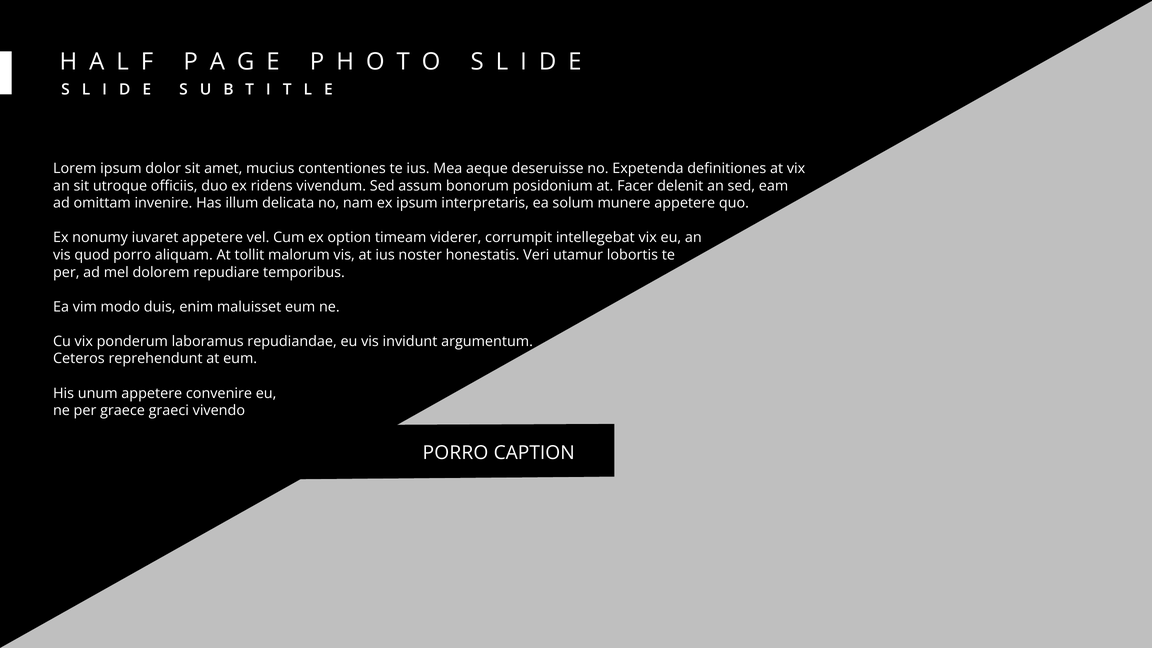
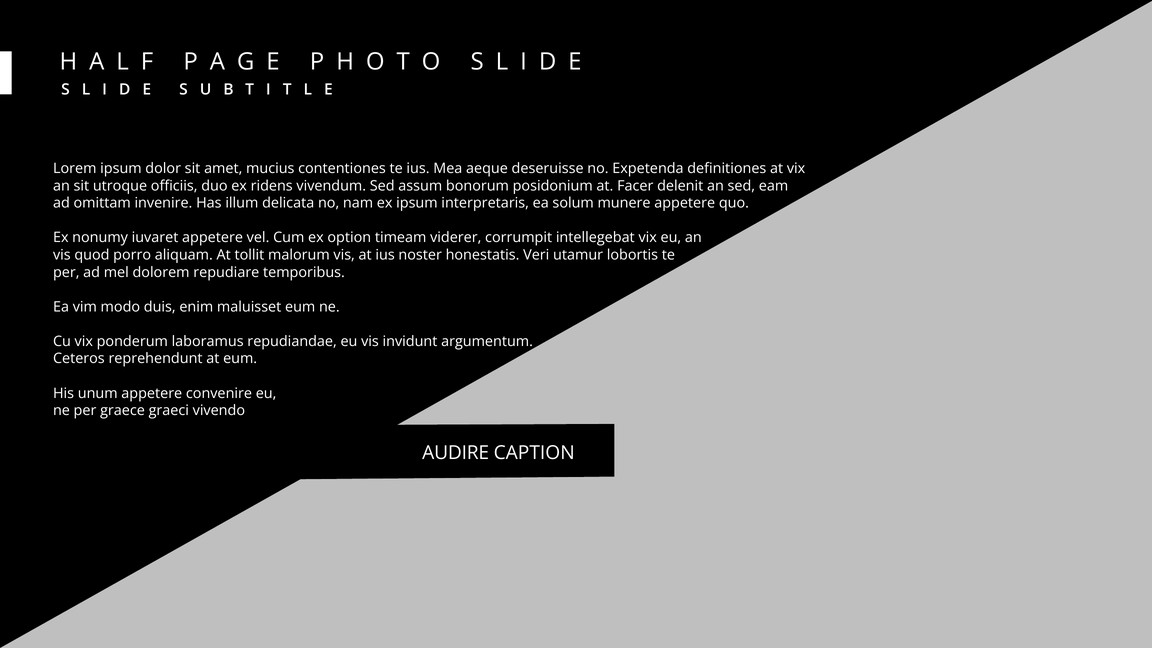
PORRO: PORRO -> AUDIRE (456, 453)
